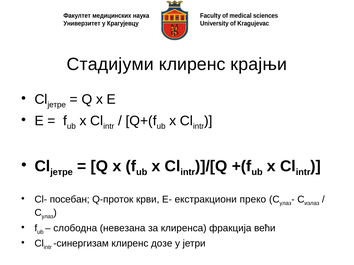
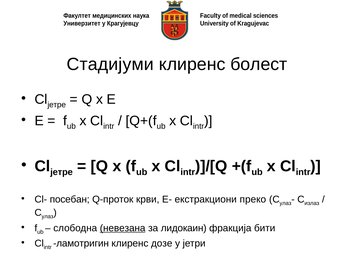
крајњи: крајњи -> болест (259, 64)
невезана underline: none -> present (123, 228)
клиренса: клиренса -> лидокаин (184, 228)
већи: већи -> бити (265, 228)
синергизам: синергизам -> ламотригин (81, 244)
